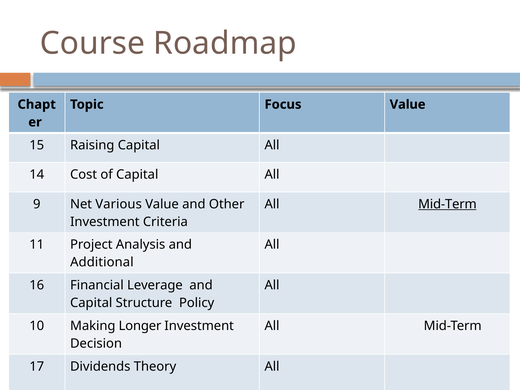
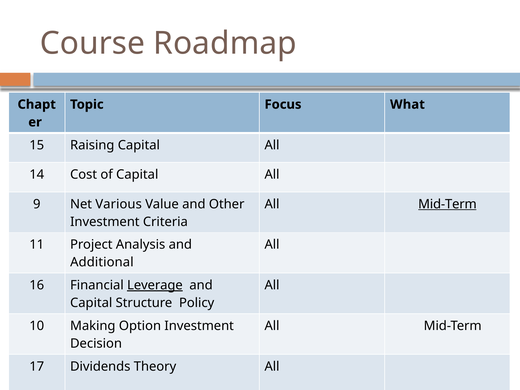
Focus Value: Value -> What (407, 104)
Leverage underline: none -> present (155, 285)
Longer: Longer -> Option (140, 326)
